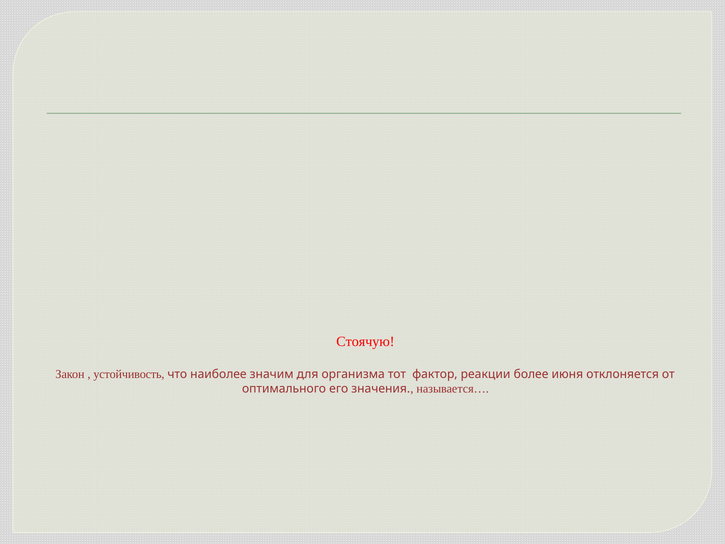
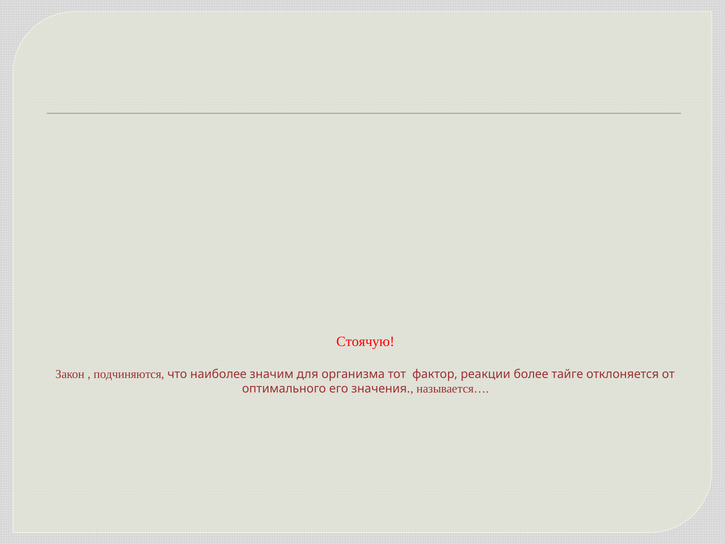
устойчивость: устойчивость -> подчиняются (129, 374)
июня: июня -> тайге (567, 374)
